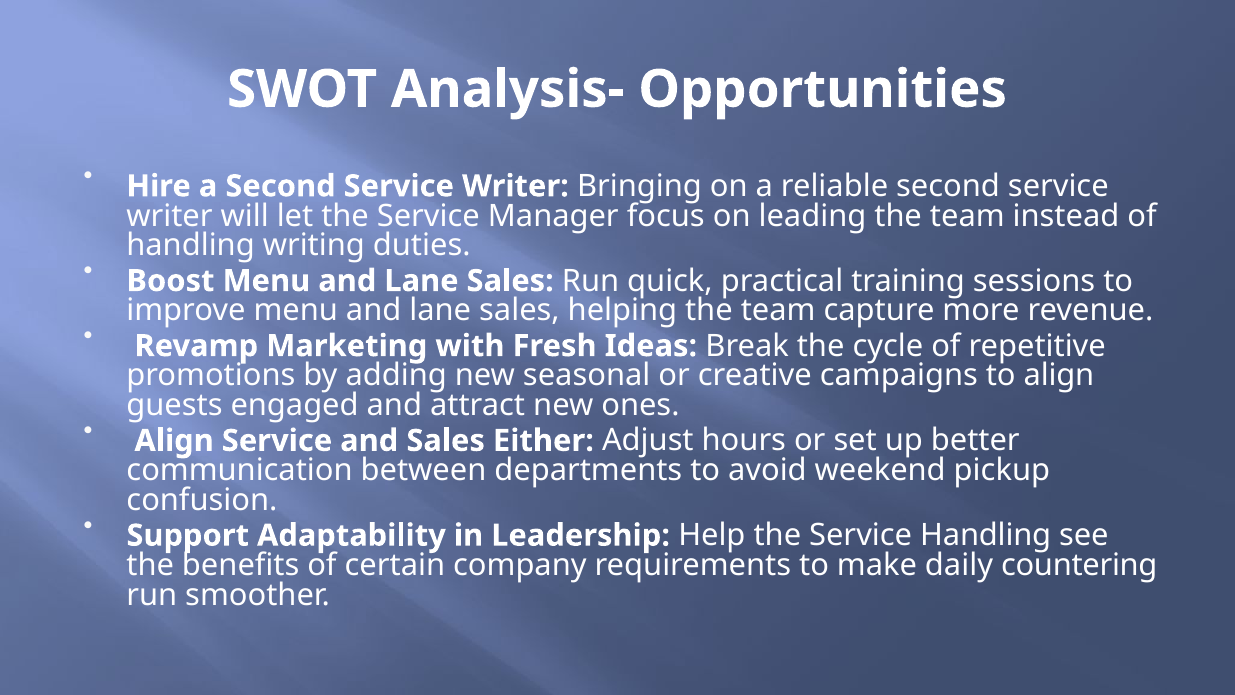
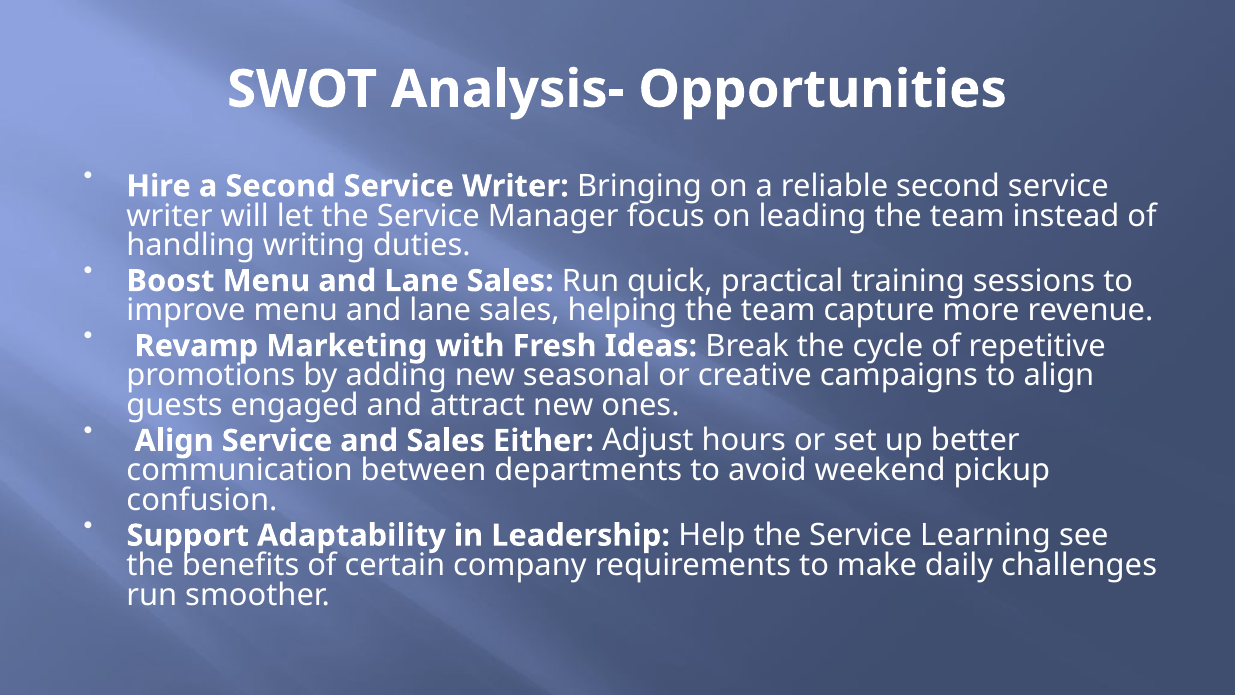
Service Handling: Handling -> Learning (985, 535)
countering: countering -> challenges (1079, 565)
